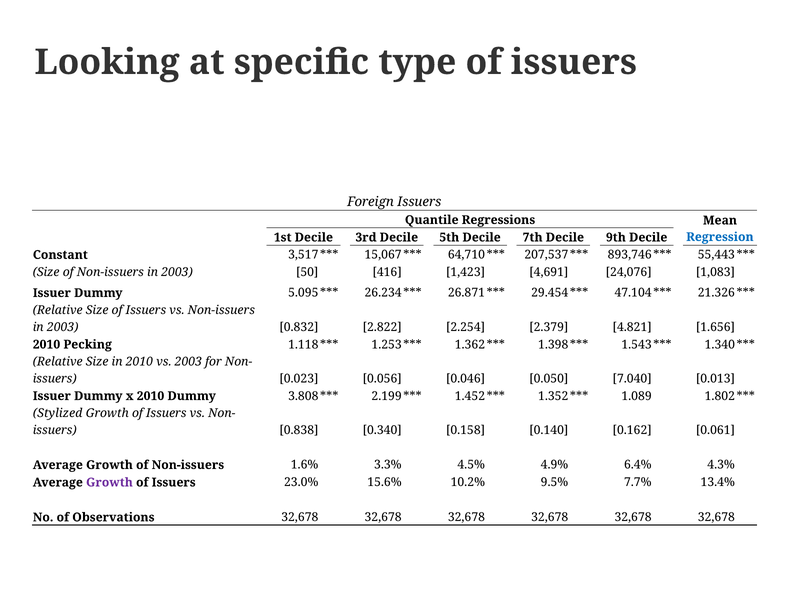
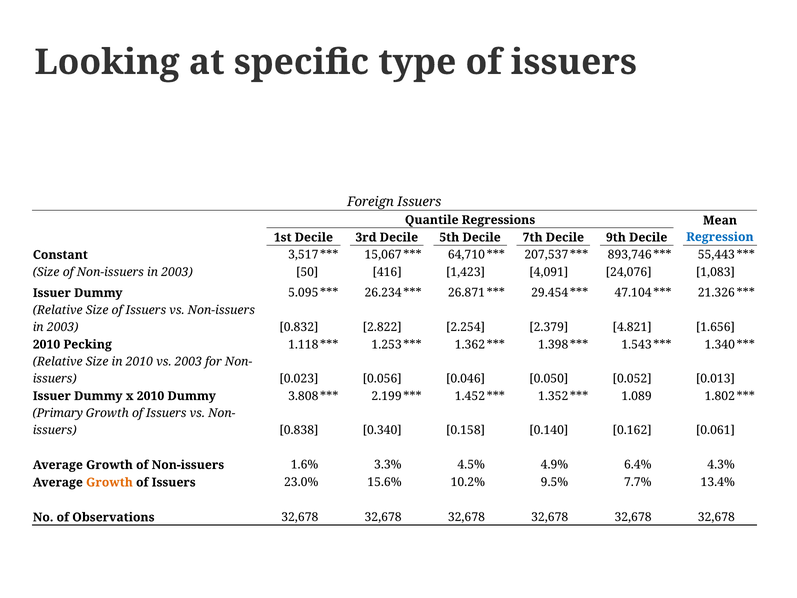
4,691: 4,691 -> 4,091 (549, 272)
7.040: 7.040 -> 0.052 (632, 378)
Stylized: Stylized -> Primary (58, 413)
Growth colour: purple -> orange (109, 482)
